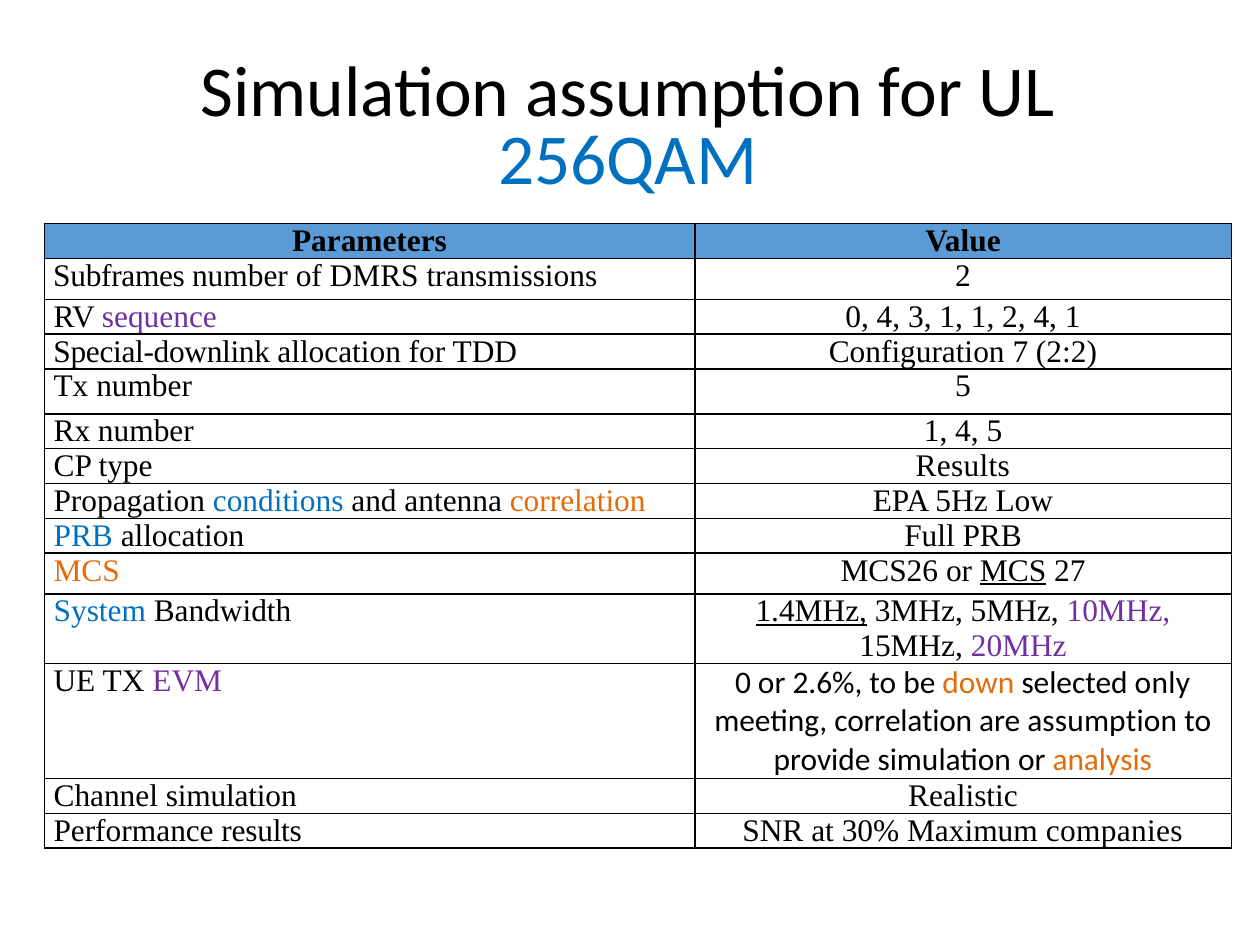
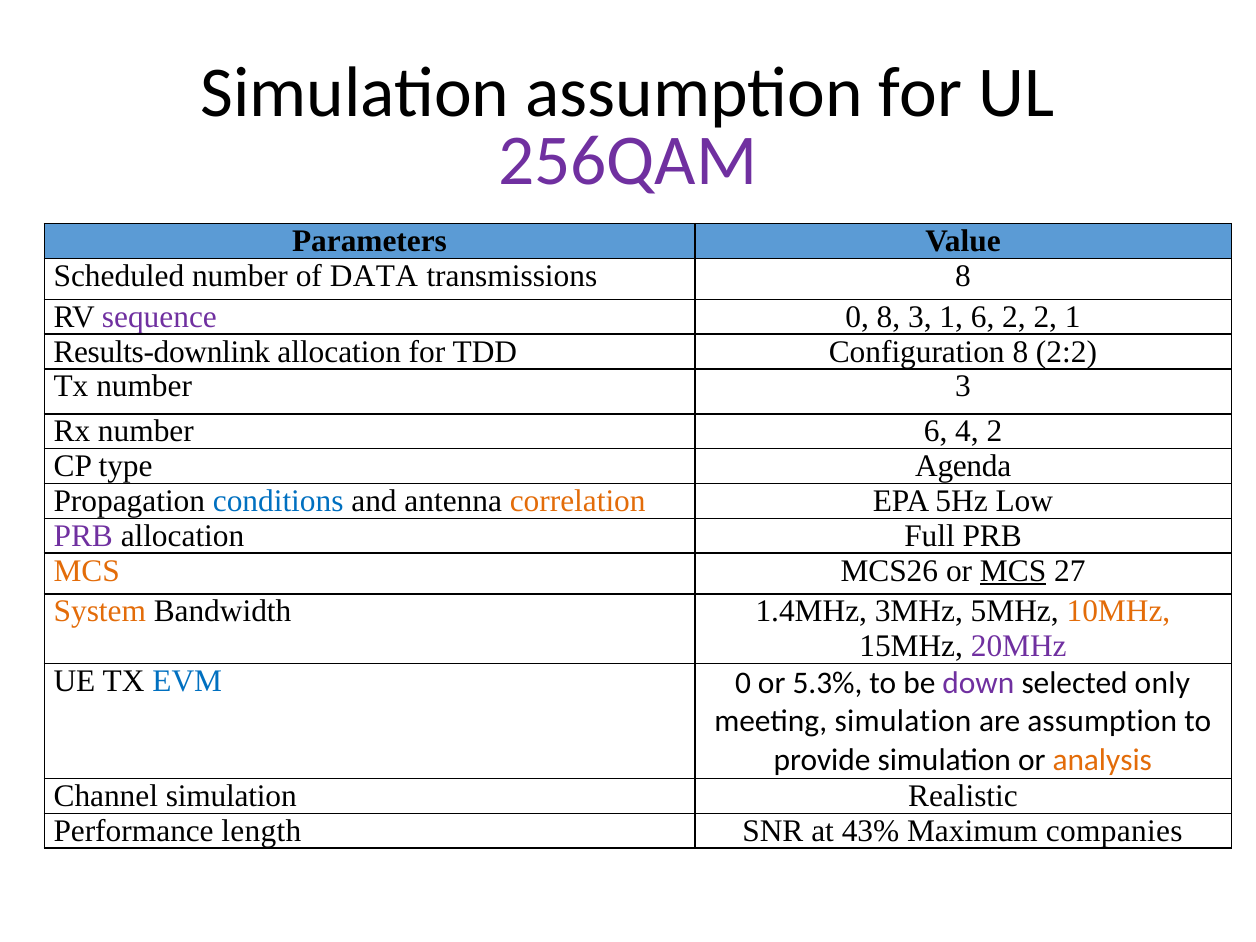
256QAM colour: blue -> purple (628, 161)
Subframes: Subframes -> Scheduled (119, 276)
DMRS: DMRS -> DATA (374, 276)
transmissions 2: 2 -> 8 (963, 276)
0 4: 4 -> 8 (888, 317)
1 1: 1 -> 6 (983, 317)
2 4: 4 -> 2 (1045, 317)
Special-downlink: Special-downlink -> Results-downlink (162, 352)
Configuration 7: 7 -> 8 (1020, 352)
number 5: 5 -> 3 (963, 387)
number 1: 1 -> 6 (936, 432)
4 5: 5 -> 2 (994, 432)
type Results: Results -> Agenda (963, 466)
PRB colour: blue -> purple (83, 536)
System colour: blue -> orange (100, 612)
1.4MHz underline: present -> none (811, 612)
10MHz colour: purple -> orange (1118, 612)
EVM colour: purple -> blue (187, 681)
2.6%: 2.6% -> 5.3% (828, 683)
down colour: orange -> purple (978, 683)
meeting correlation: correlation -> simulation (903, 721)
Performance results: results -> length (261, 831)
30%: 30% -> 43% (871, 831)
